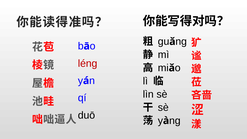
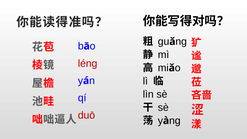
duō colour: black -> red (86, 115)
